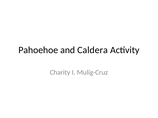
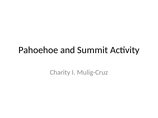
Caldera: Caldera -> Summit (93, 50)
